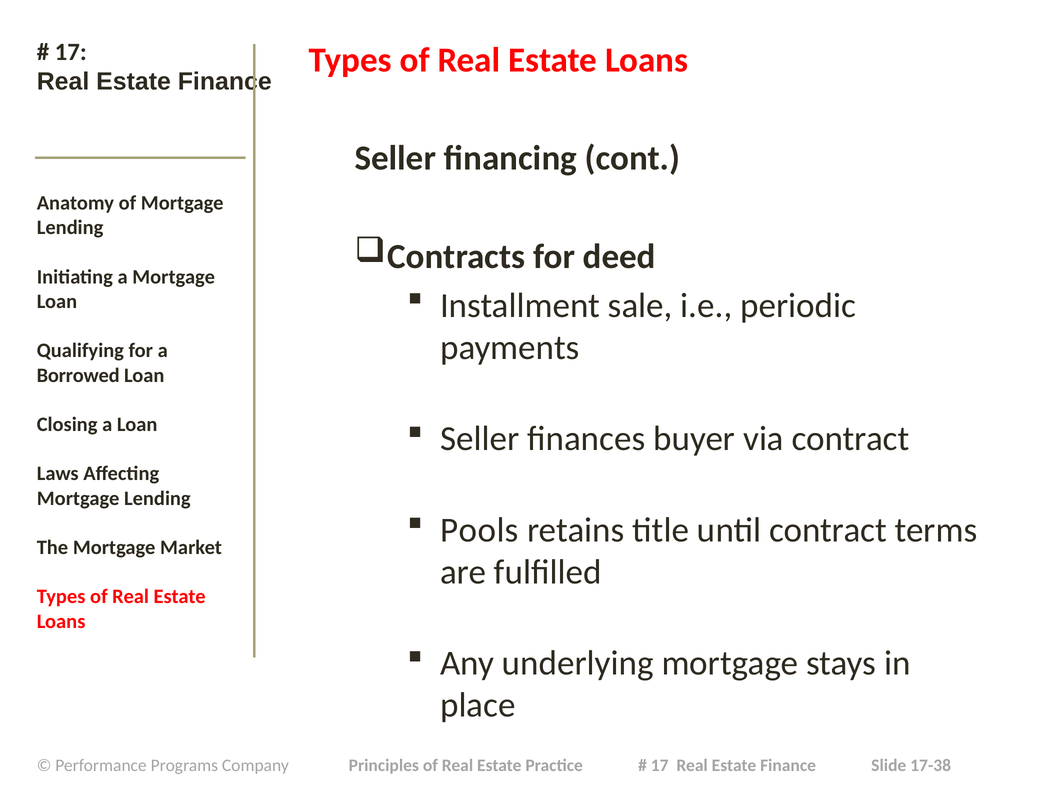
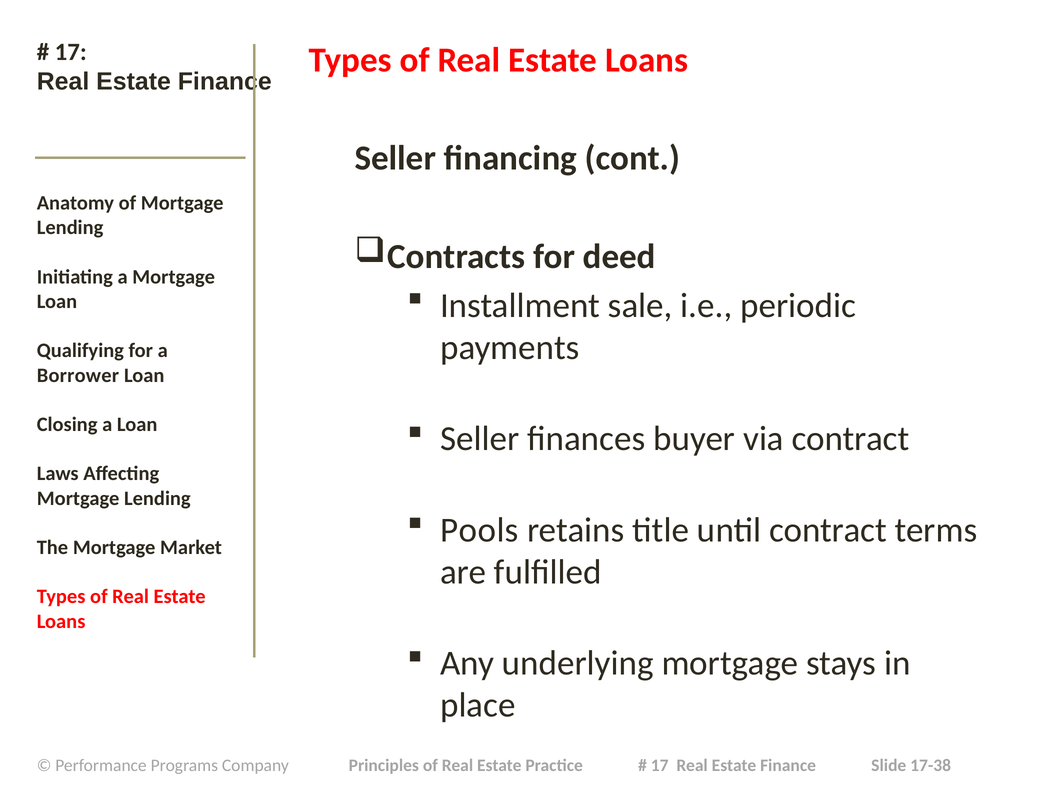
Borrowed: Borrowed -> Borrower (78, 375)
